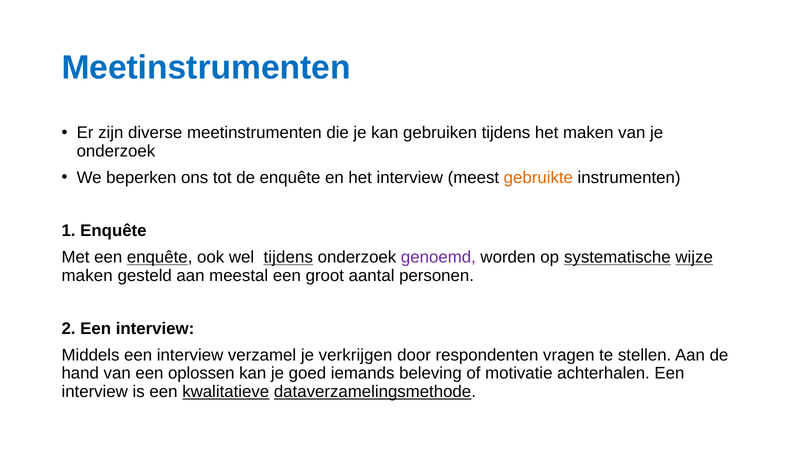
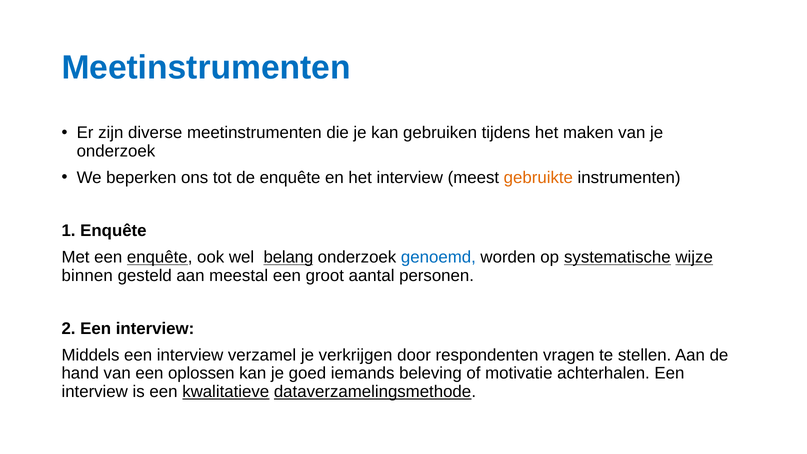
wel tijdens: tijdens -> belang (288, 257)
genoemd colour: purple -> blue (438, 257)
maken: maken -> binnen (87, 275)
